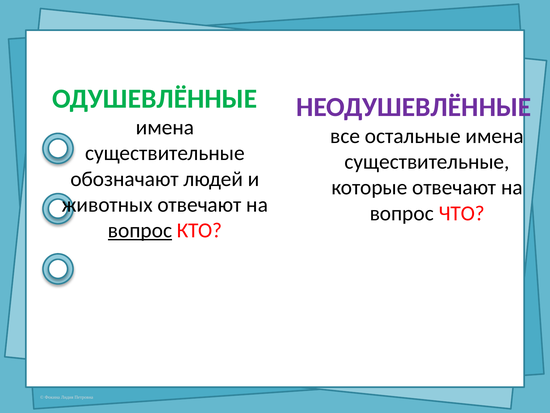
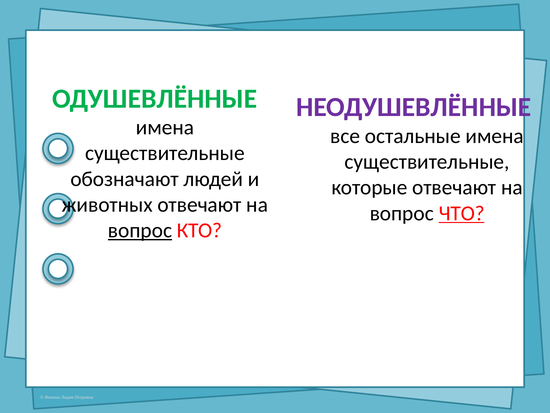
ЧТО underline: none -> present (462, 213)
